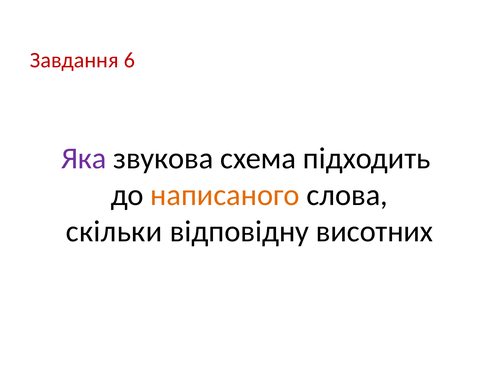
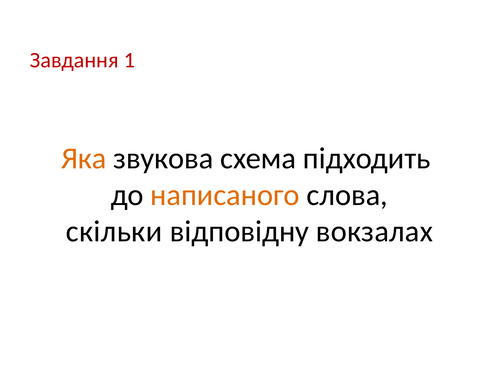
6: 6 -> 1 (129, 60)
Яка colour: purple -> orange (84, 158)
висотних: висотних -> вокзалах (374, 232)
